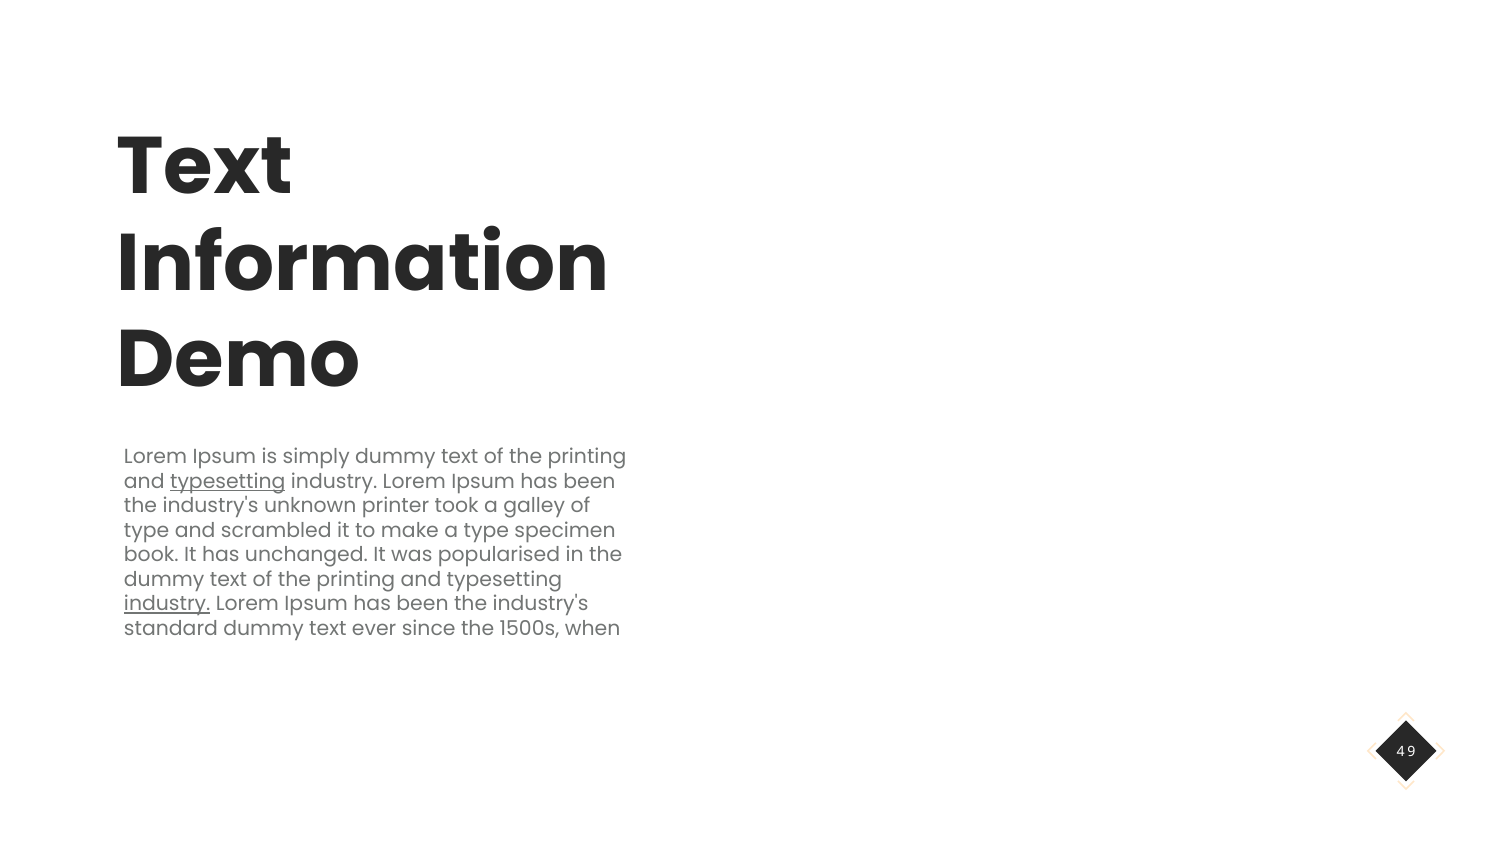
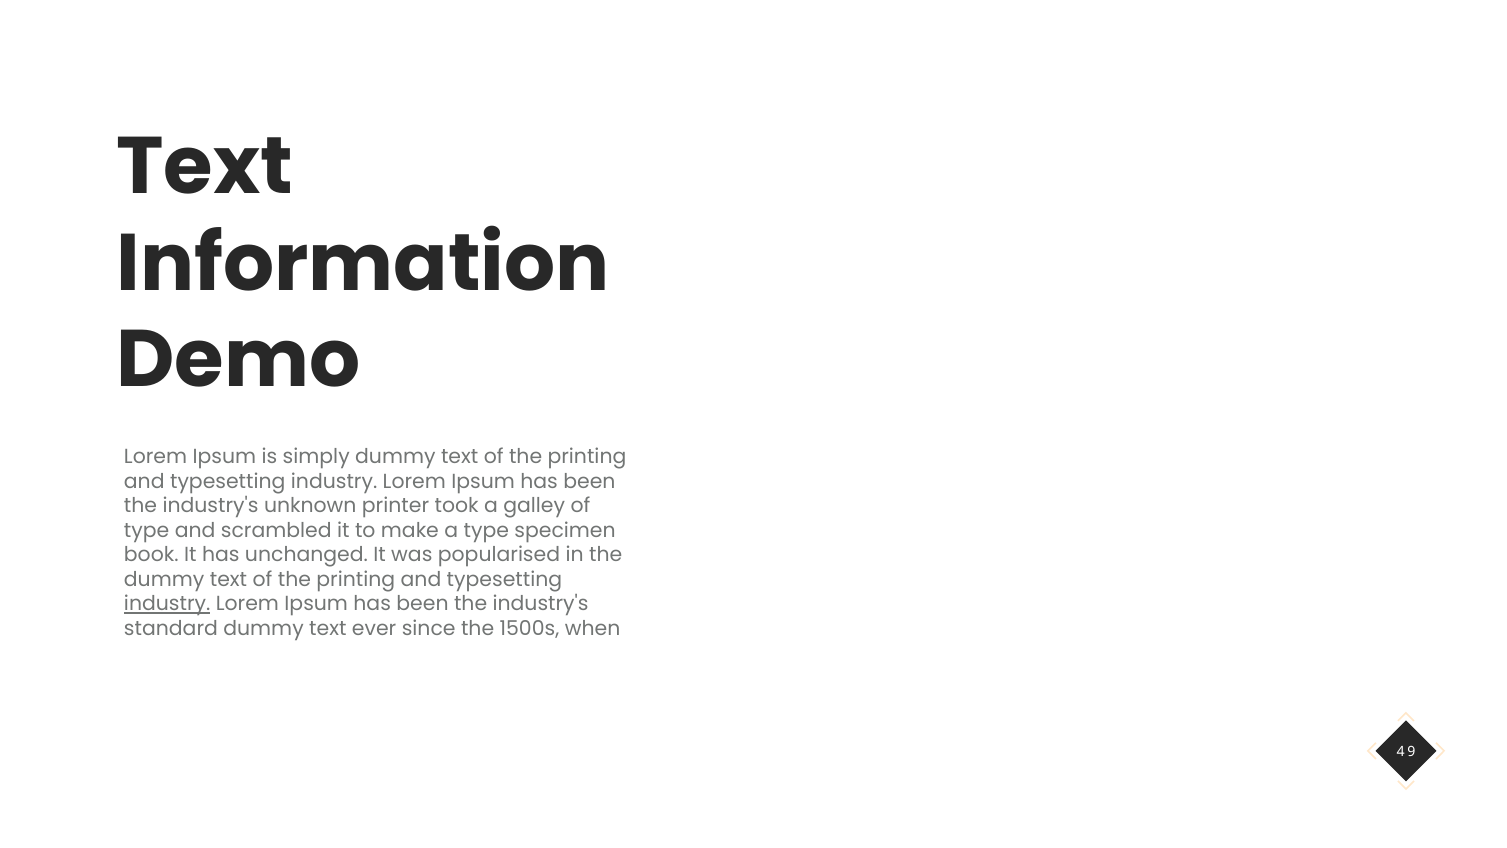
typesetting underline: present -> none (228, 481)
